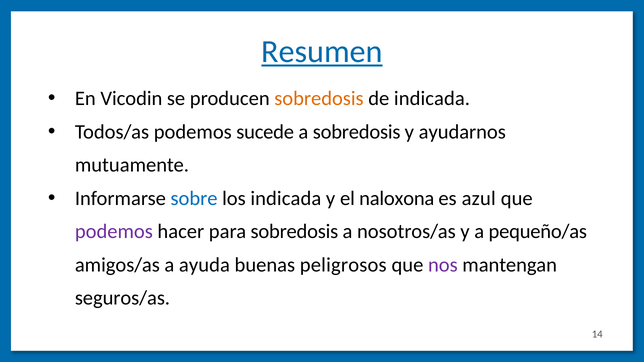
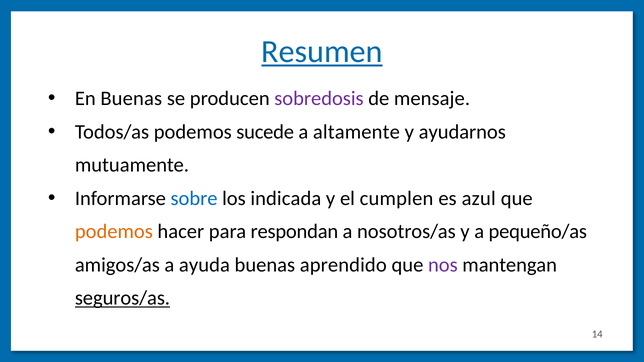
En Vicodin: Vicodin -> Buenas (131, 99)
sobredosis colour: orange -> purple (319, 99)
de indicada: indicada -> mensaje (432, 99)
a sobredosis: sobredosis -> altamente (356, 132)
naloxona: naloxona -> cumplen (397, 199)
podemos colour: purple -> orange (114, 232)
para sobredosis: sobredosis -> respondan (294, 232)
peligrosos: peligrosos -> aprendido (343, 265)
seguros/as underline: none -> present (122, 298)
